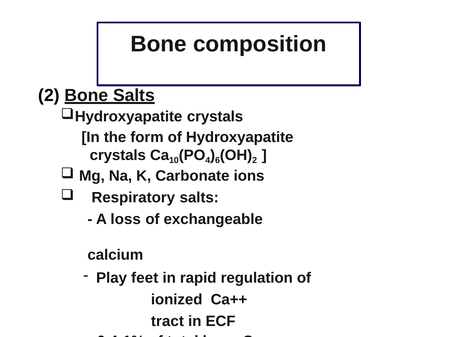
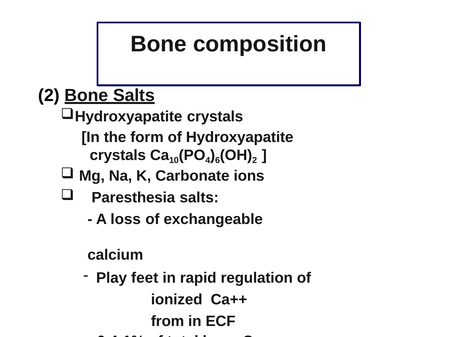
Respiratory: Respiratory -> Paresthesia (133, 198)
tract: tract -> from (168, 322)
